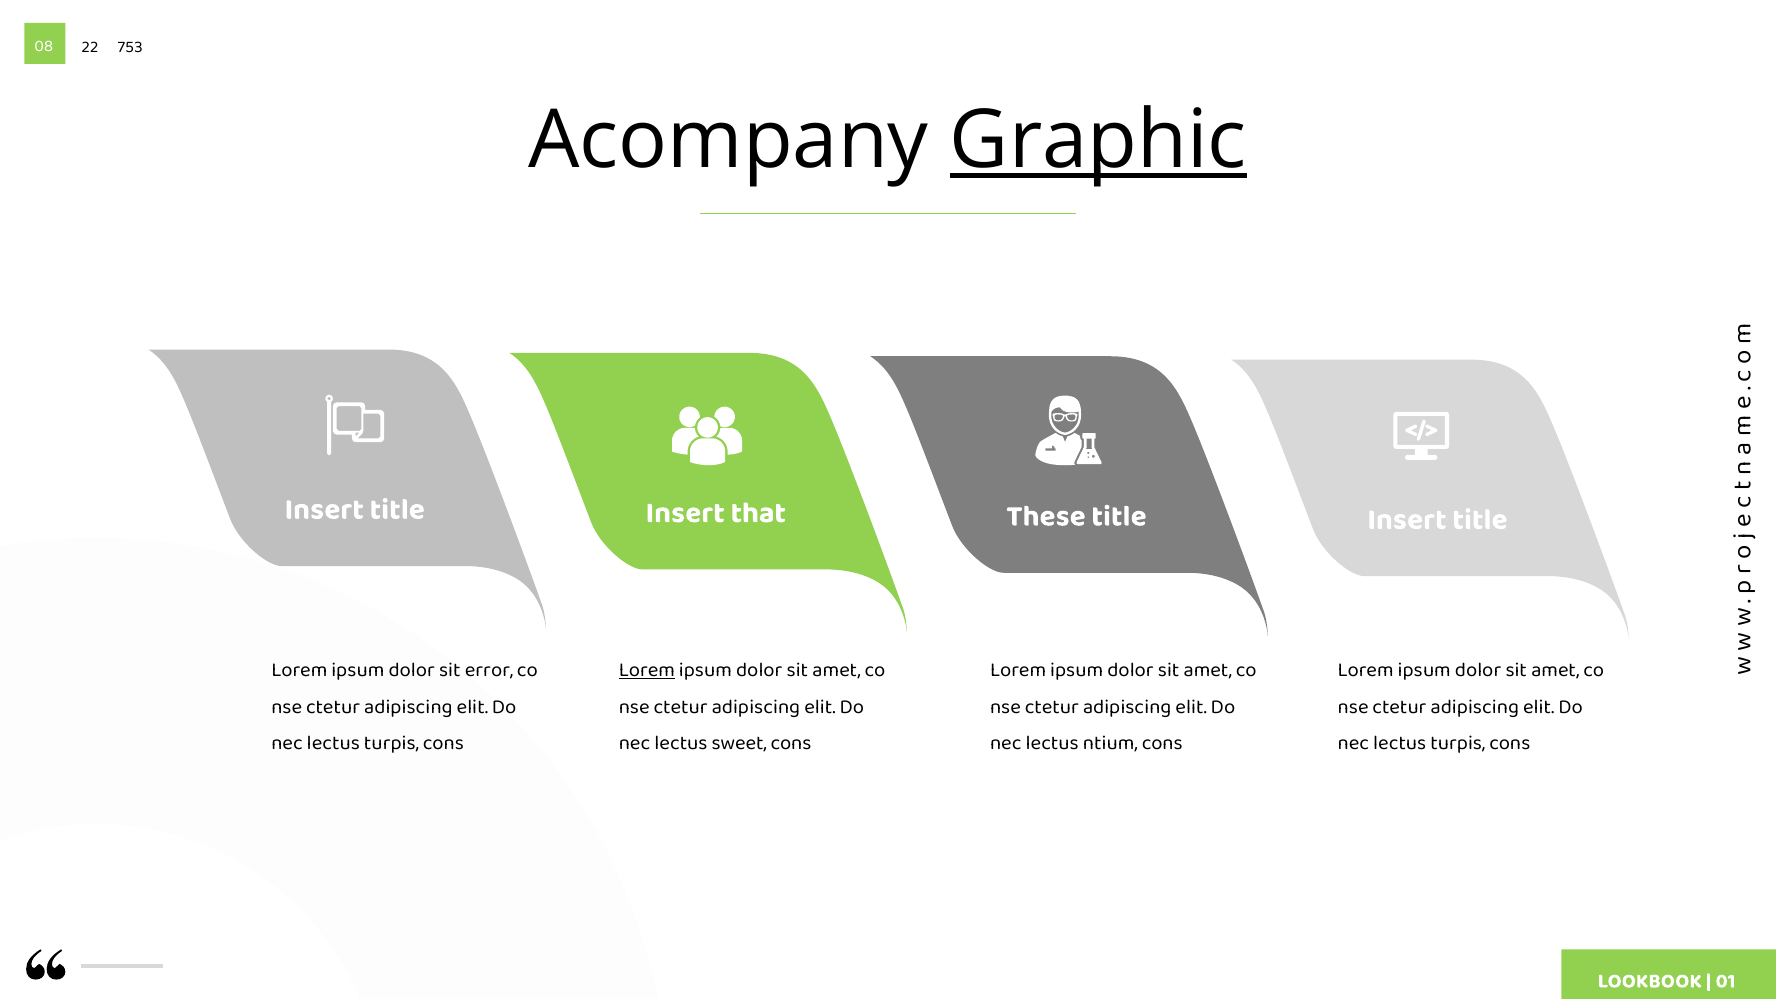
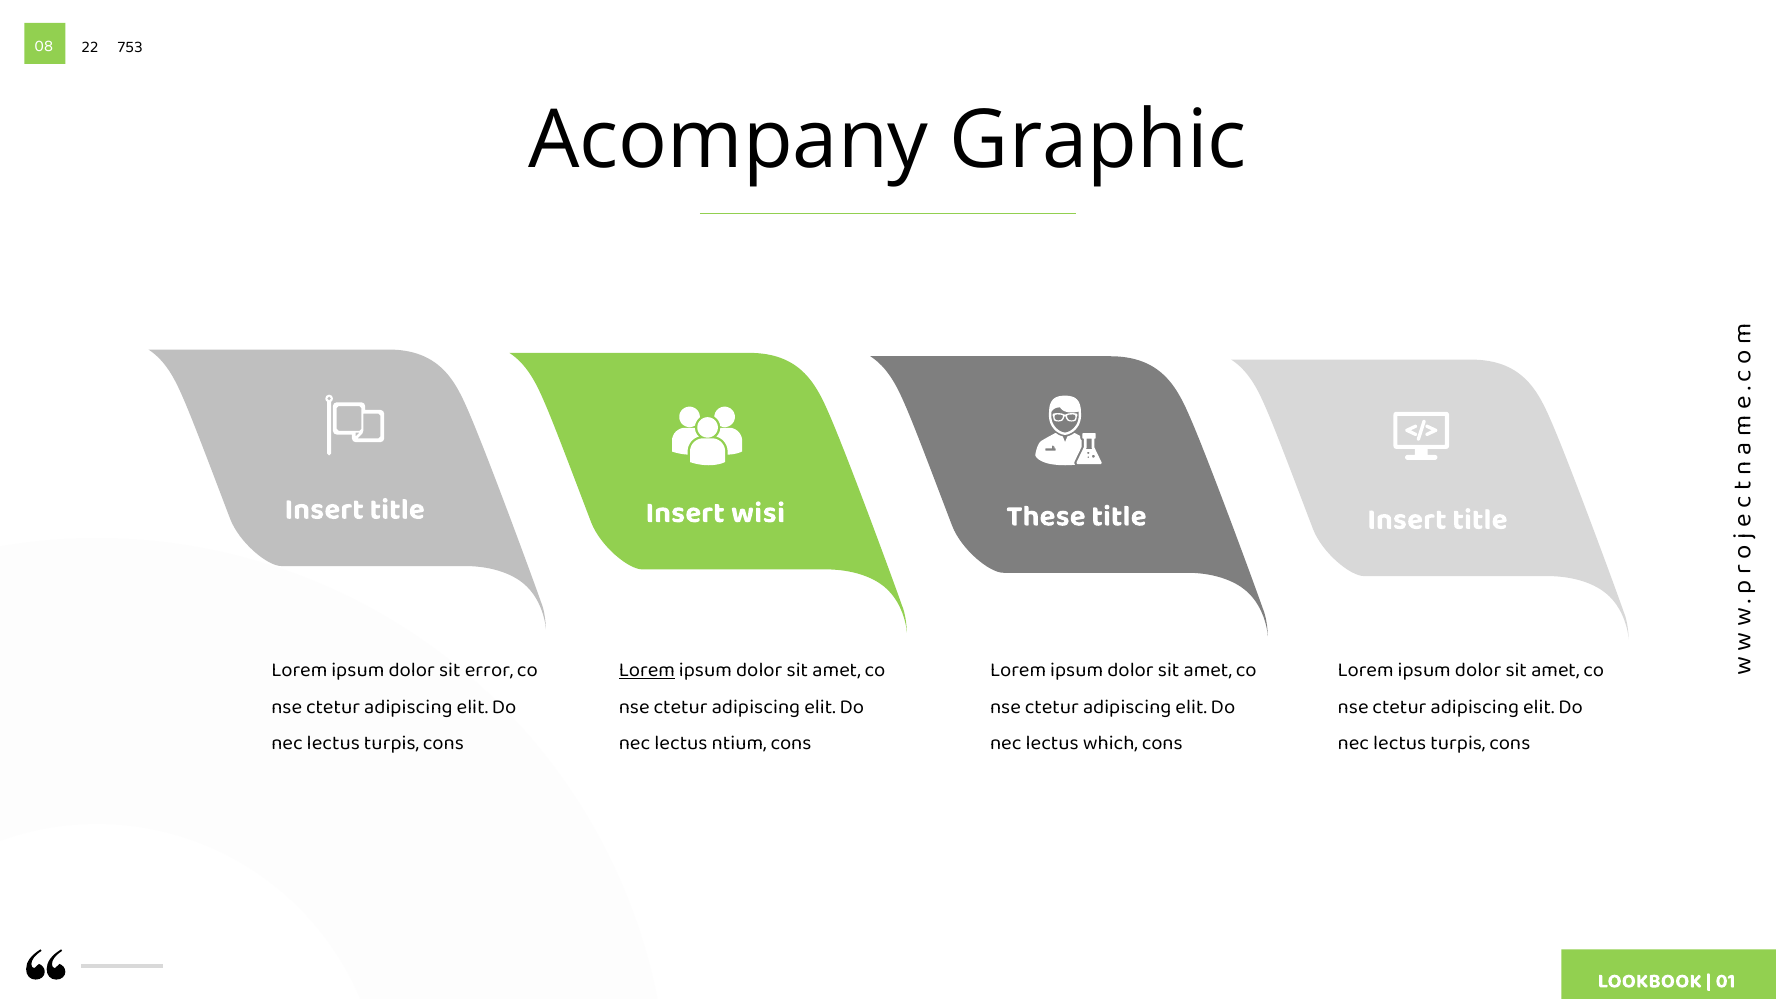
Graphic underline: present -> none (1098, 140)
that: that -> wisi (758, 512)
sweet: sweet -> ntium (739, 743)
ntium: ntium -> which (1110, 743)
